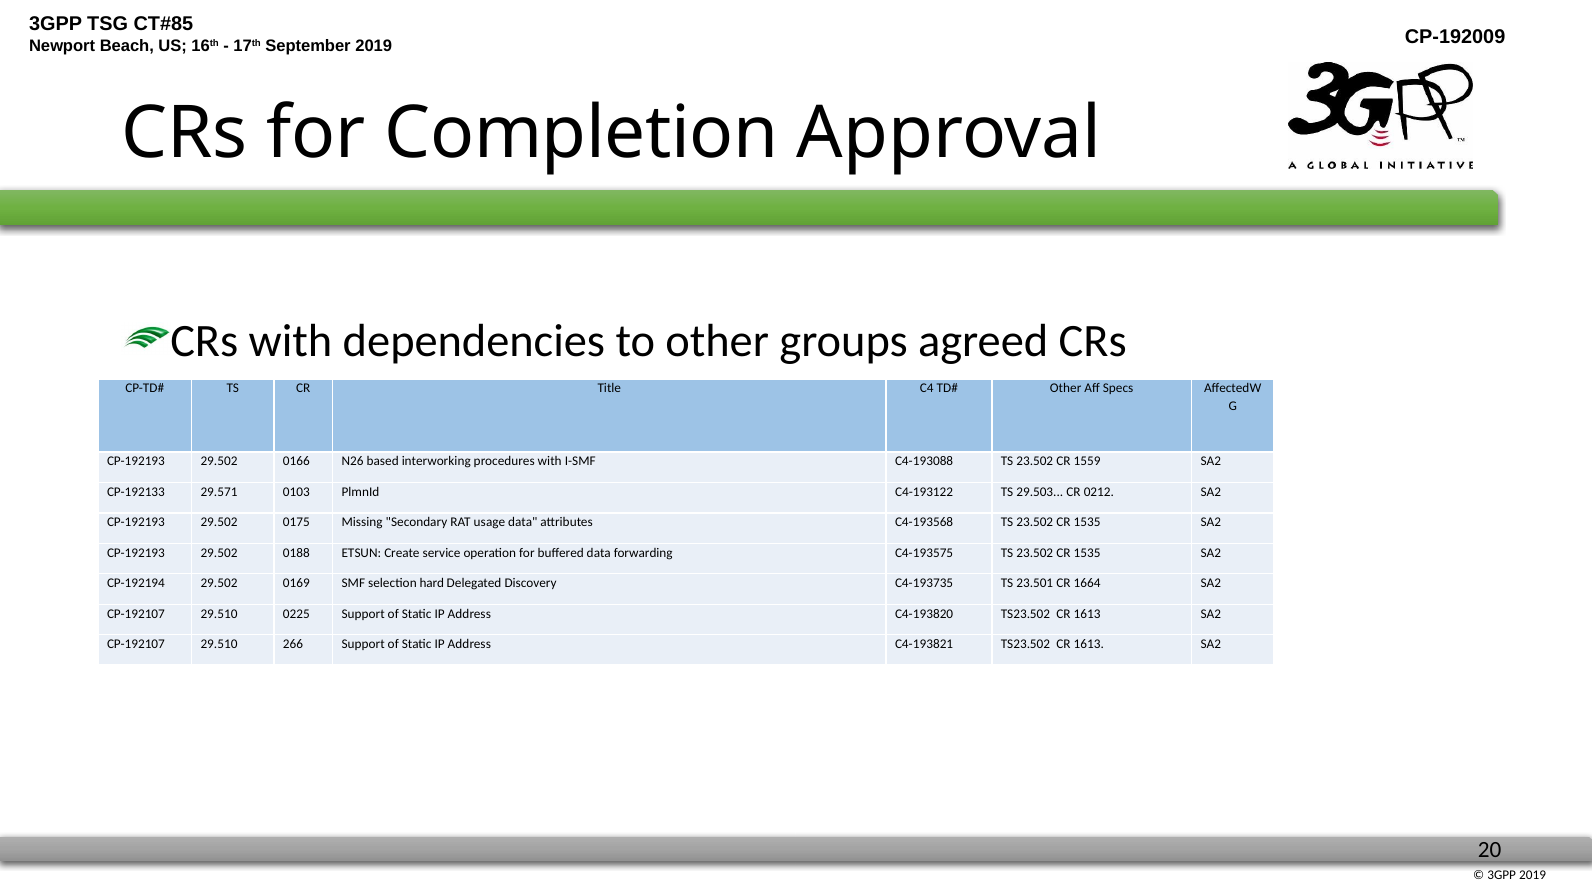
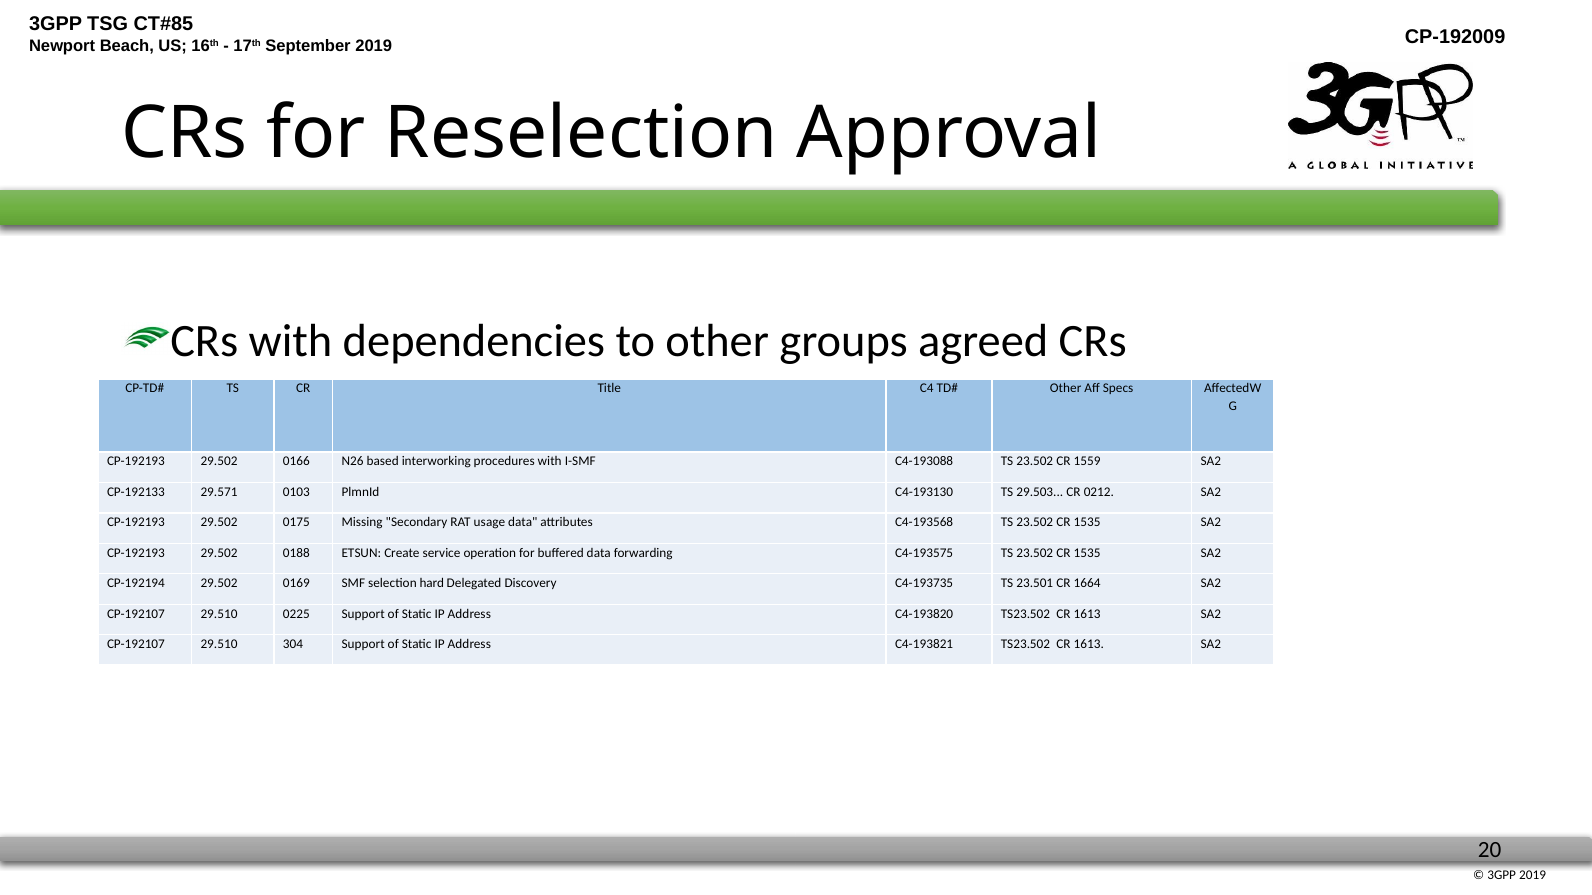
Completion: Completion -> Reselection (581, 134)
C4-193122: C4-193122 -> C4-193130 (924, 492)
266: 266 -> 304 (293, 645)
